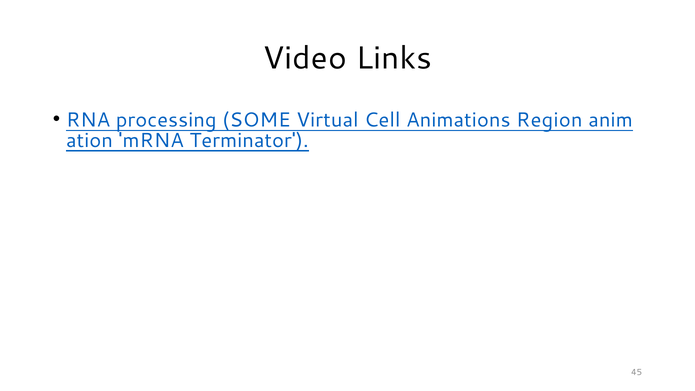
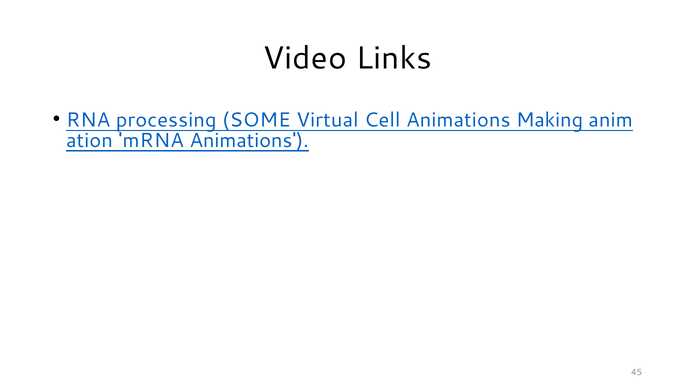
Region: Region -> Making (550, 120)
mRNA Terminator: Terminator -> Animations (249, 141)
